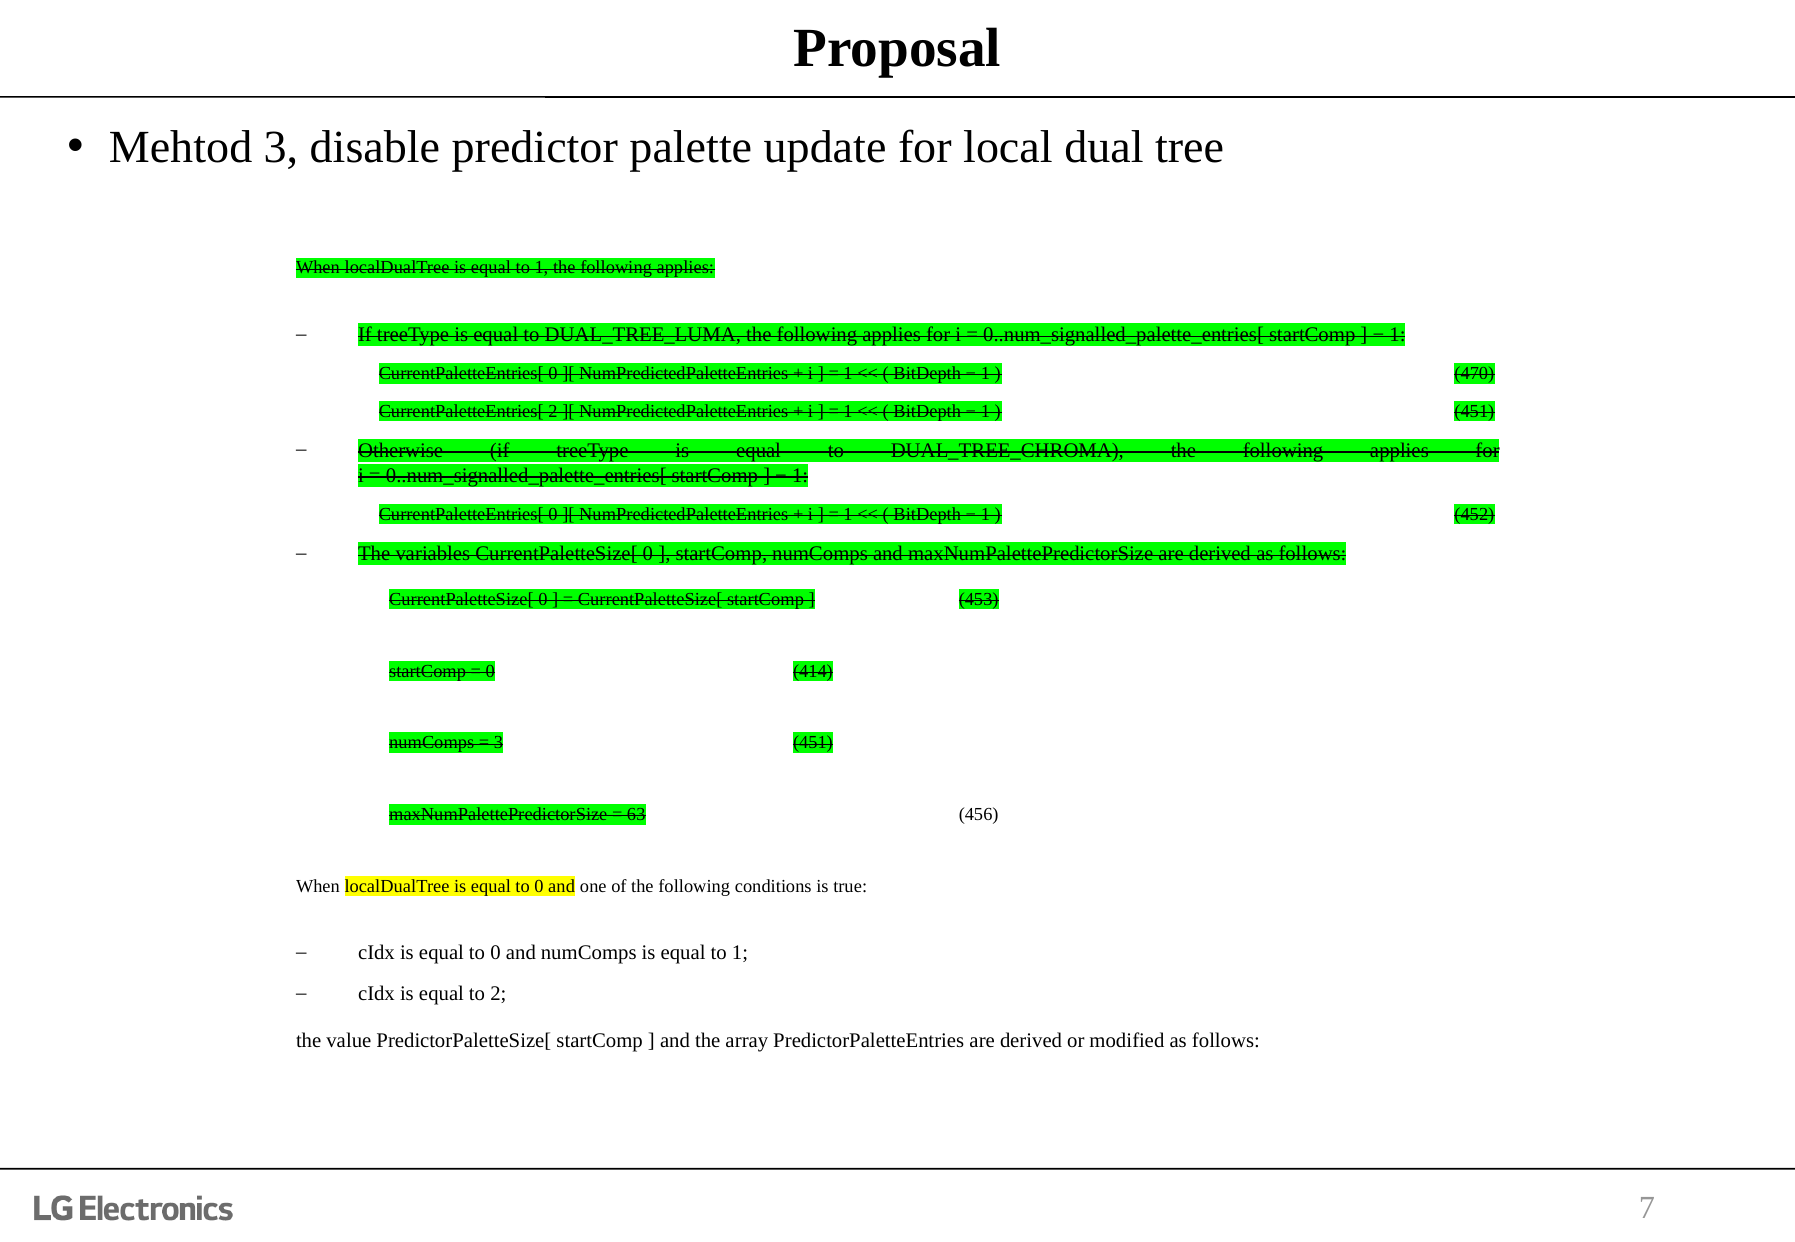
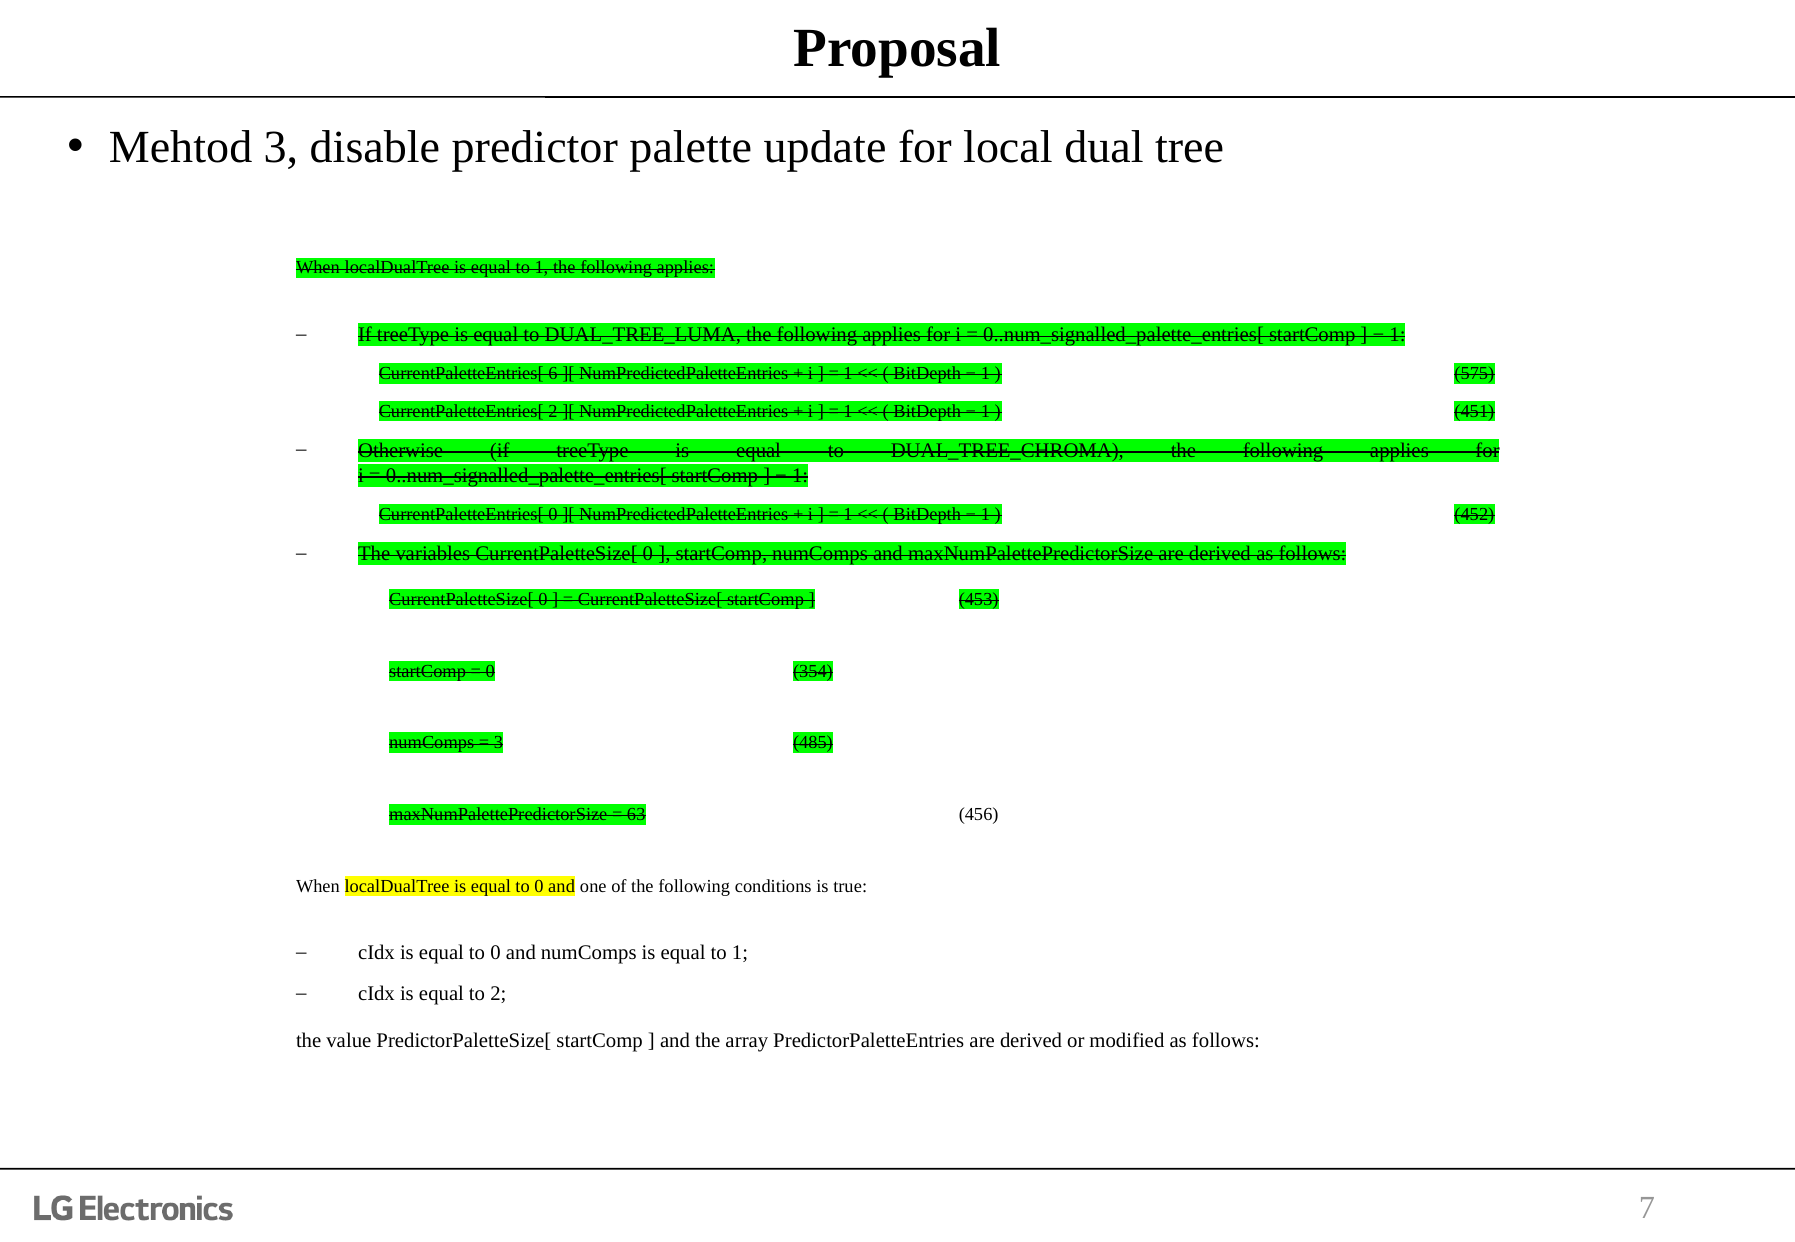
0: 0 -> 6 (553, 374)
470: 470 -> 575 (1474, 374)
414: 414 -> 354 (813, 671)
3 451: 451 -> 485 (813, 743)
